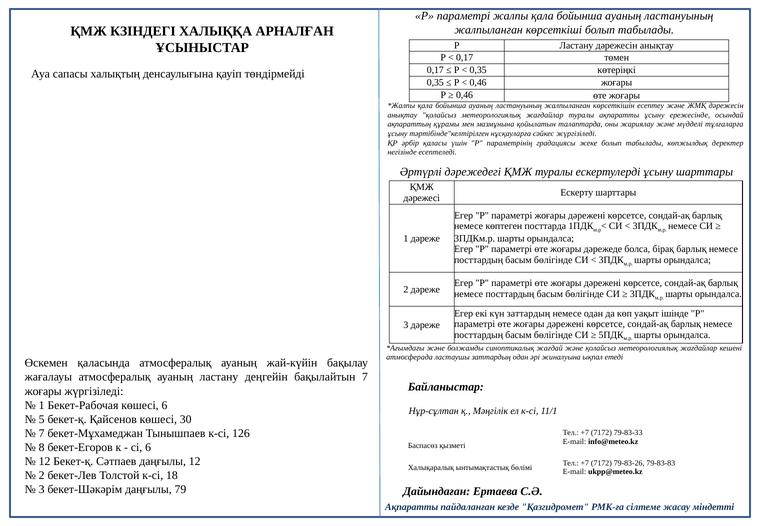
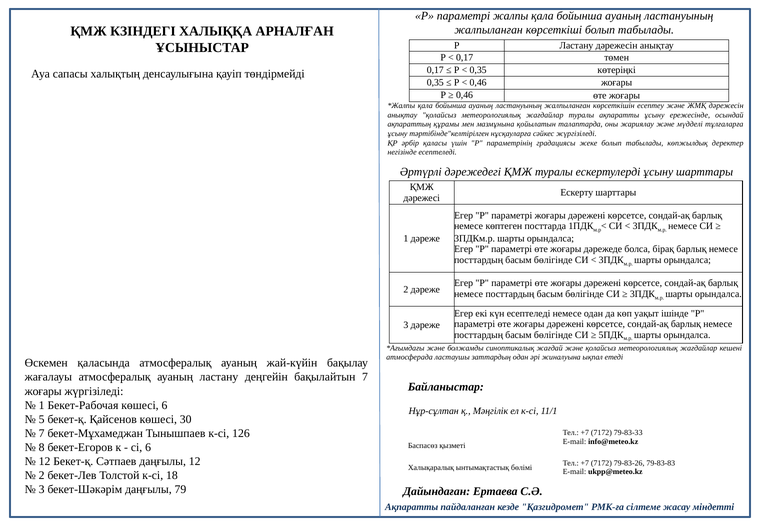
күн заттардың: заттардың -> есептеледі (529, 313)
